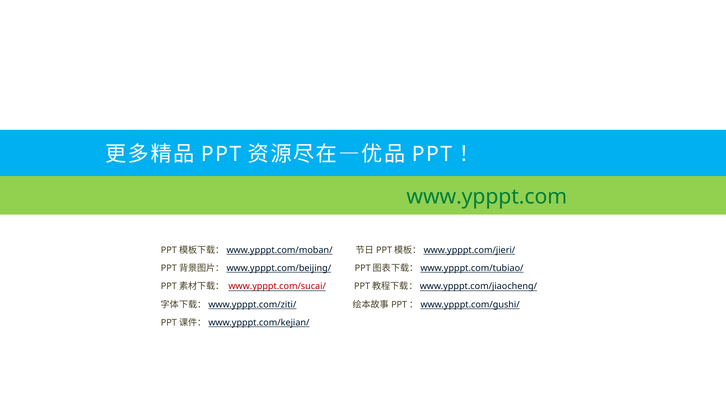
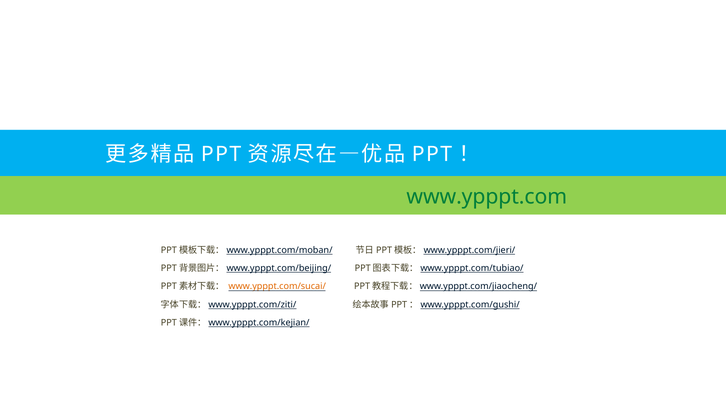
www.ypppt.com/sucai/ colour: red -> orange (277, 287)
